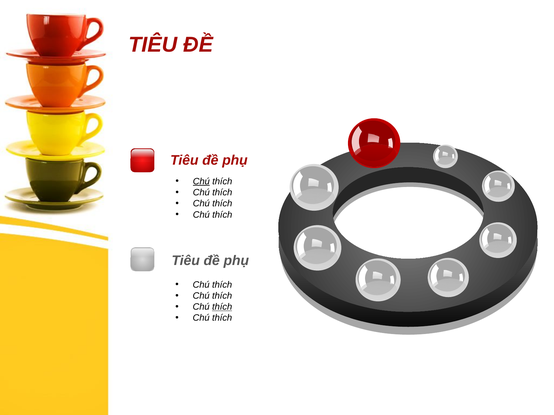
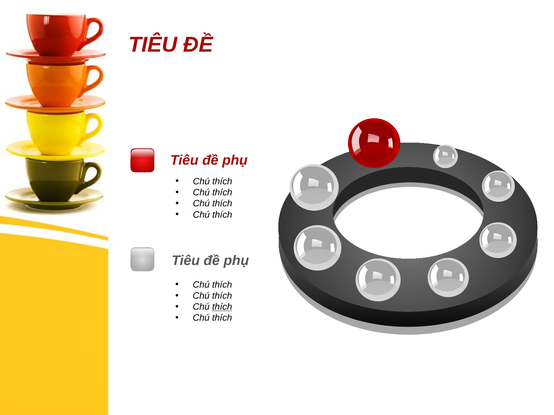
Chú underline: present -> none (201, 182)
